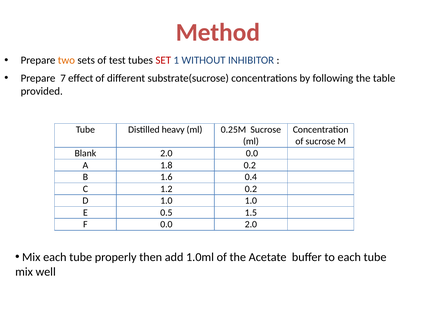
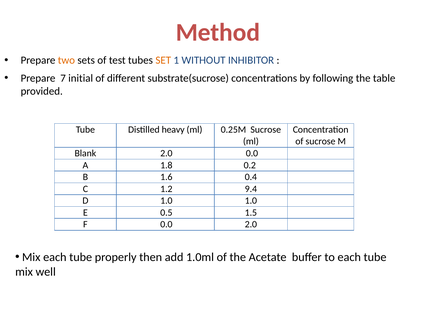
SET colour: red -> orange (163, 60)
effect: effect -> initial (81, 78)
1.2 0.2: 0.2 -> 9.4 (251, 189)
